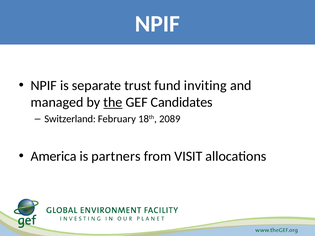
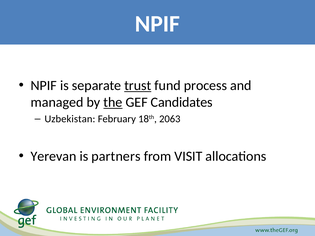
trust underline: none -> present (138, 86)
inviting: inviting -> process (205, 86)
Switzerland: Switzerland -> Uzbekistan (70, 119)
2089: 2089 -> 2063 (170, 119)
America: America -> Yerevan (54, 156)
